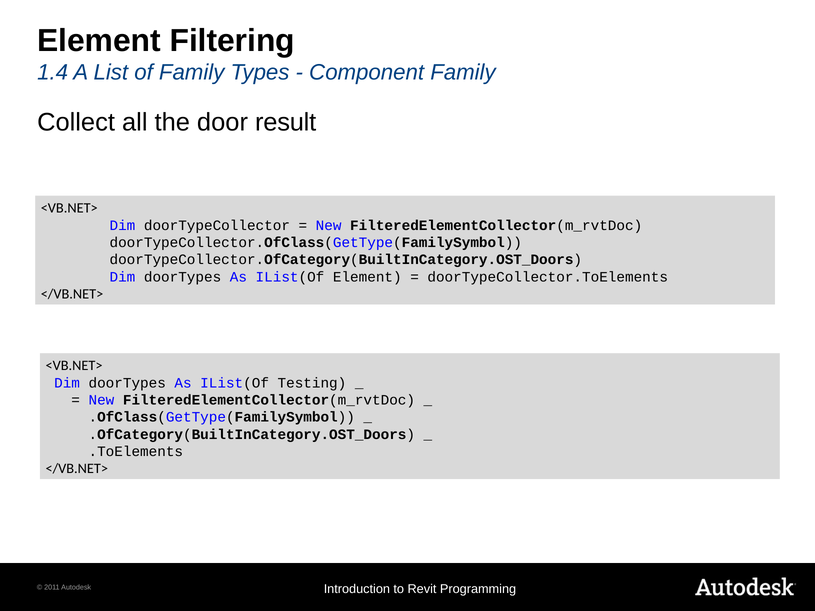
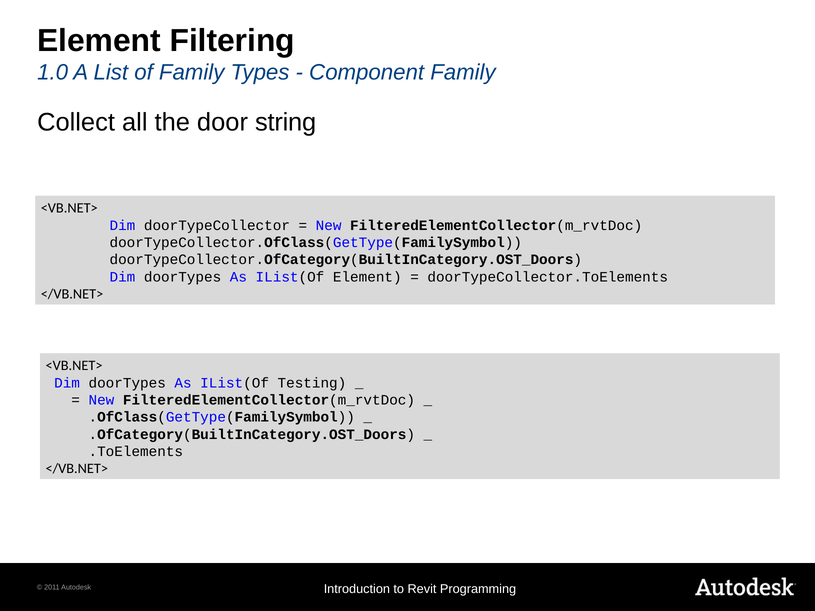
1.4: 1.4 -> 1.0 (53, 73)
result: result -> string (286, 122)
